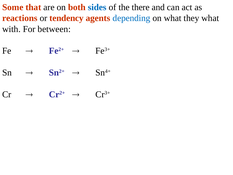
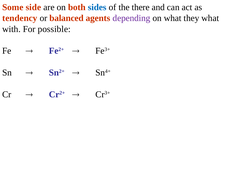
that: that -> side (33, 7)
reactions: reactions -> tendency (20, 18)
tendency: tendency -> balanced (67, 18)
depending colour: blue -> purple (131, 18)
between: between -> possible (54, 29)
